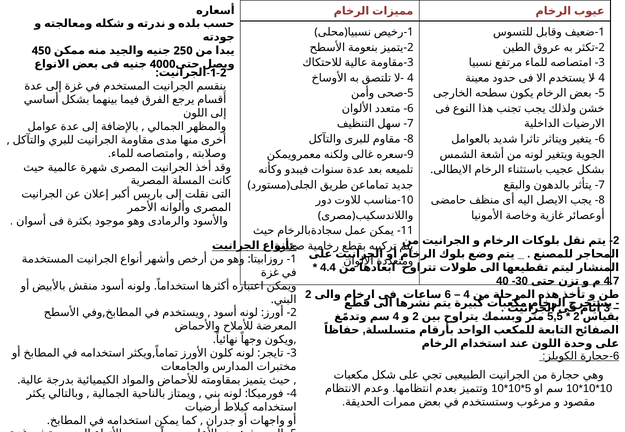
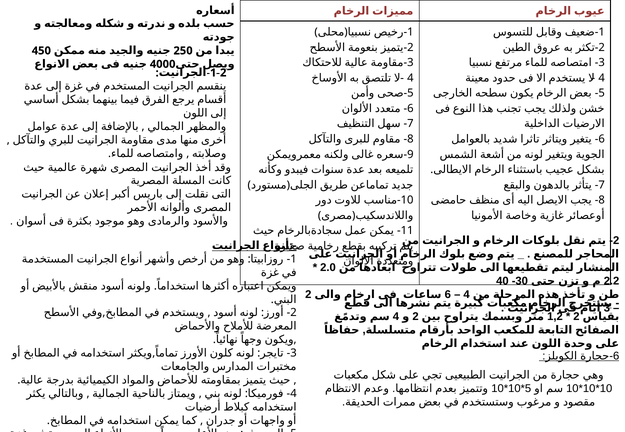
4.4: 4.4 -> 2.0 (328, 268)
4.7: 4.7 -> 2.2 (612, 282)
5,5: 5,5 -> 1,2 (555, 317)
